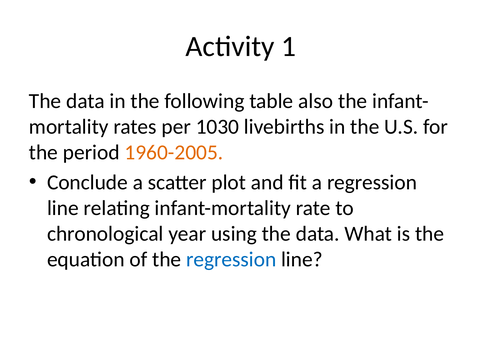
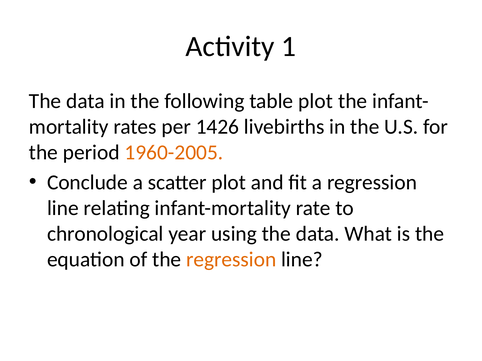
table also: also -> plot (316, 101)
1030: 1030 -> 1426 (217, 127)
regression colour: blue -> orange (231, 260)
